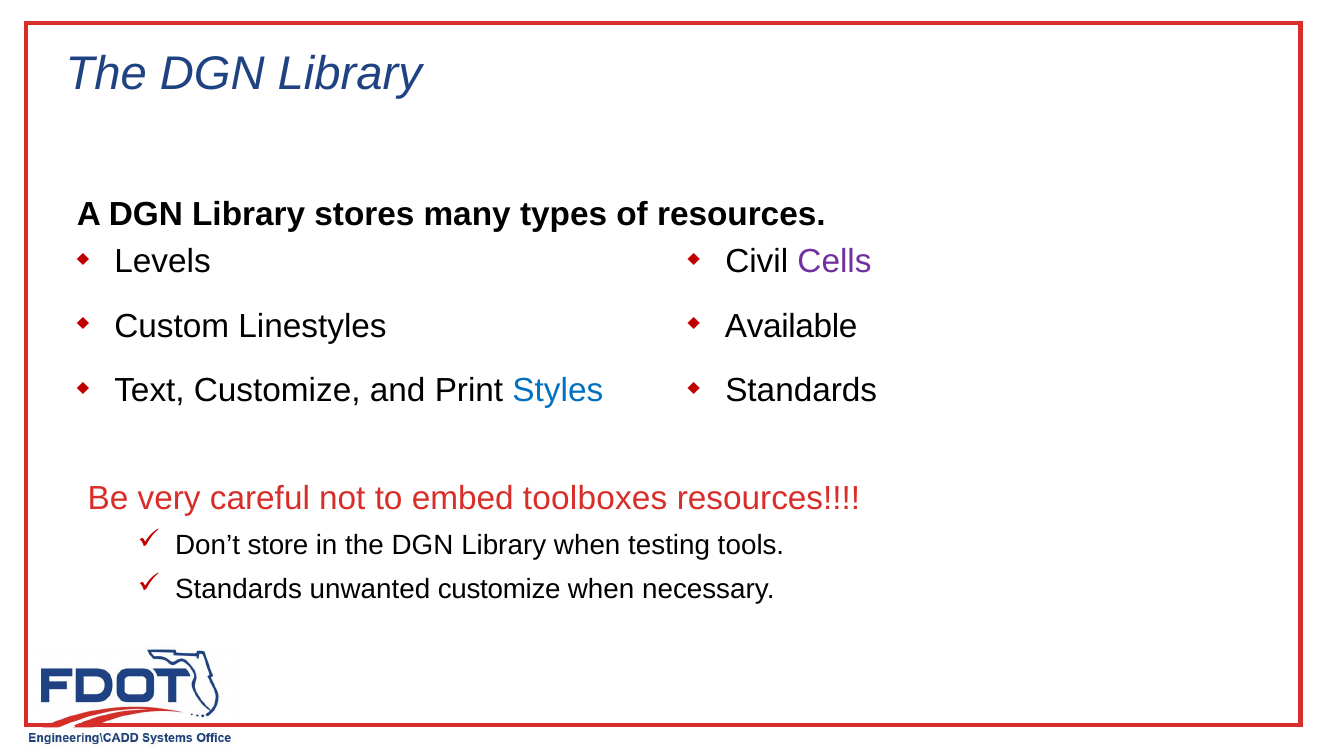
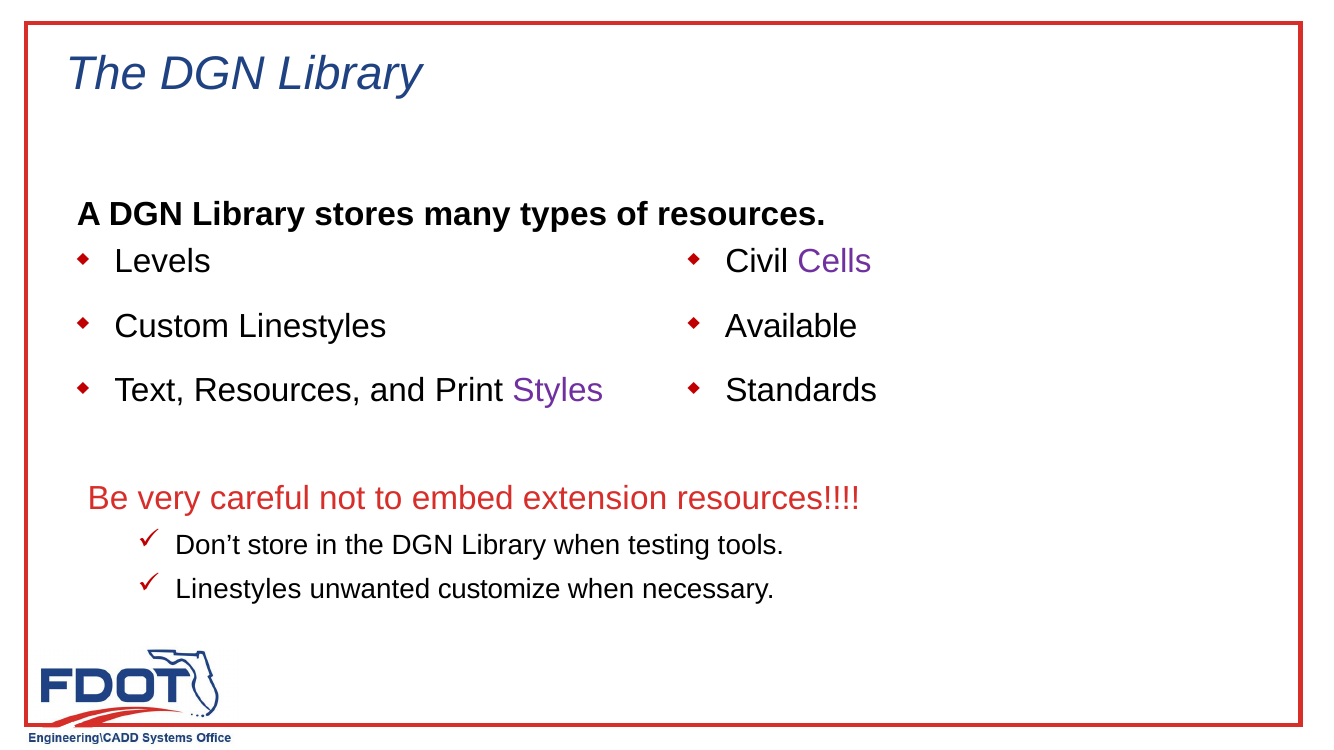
Text Customize: Customize -> Resources (277, 391)
Styles colour: blue -> purple (558, 391)
toolboxes: toolboxes -> extension (595, 499)
Standards: Standards -> Linestyles (238, 590)
